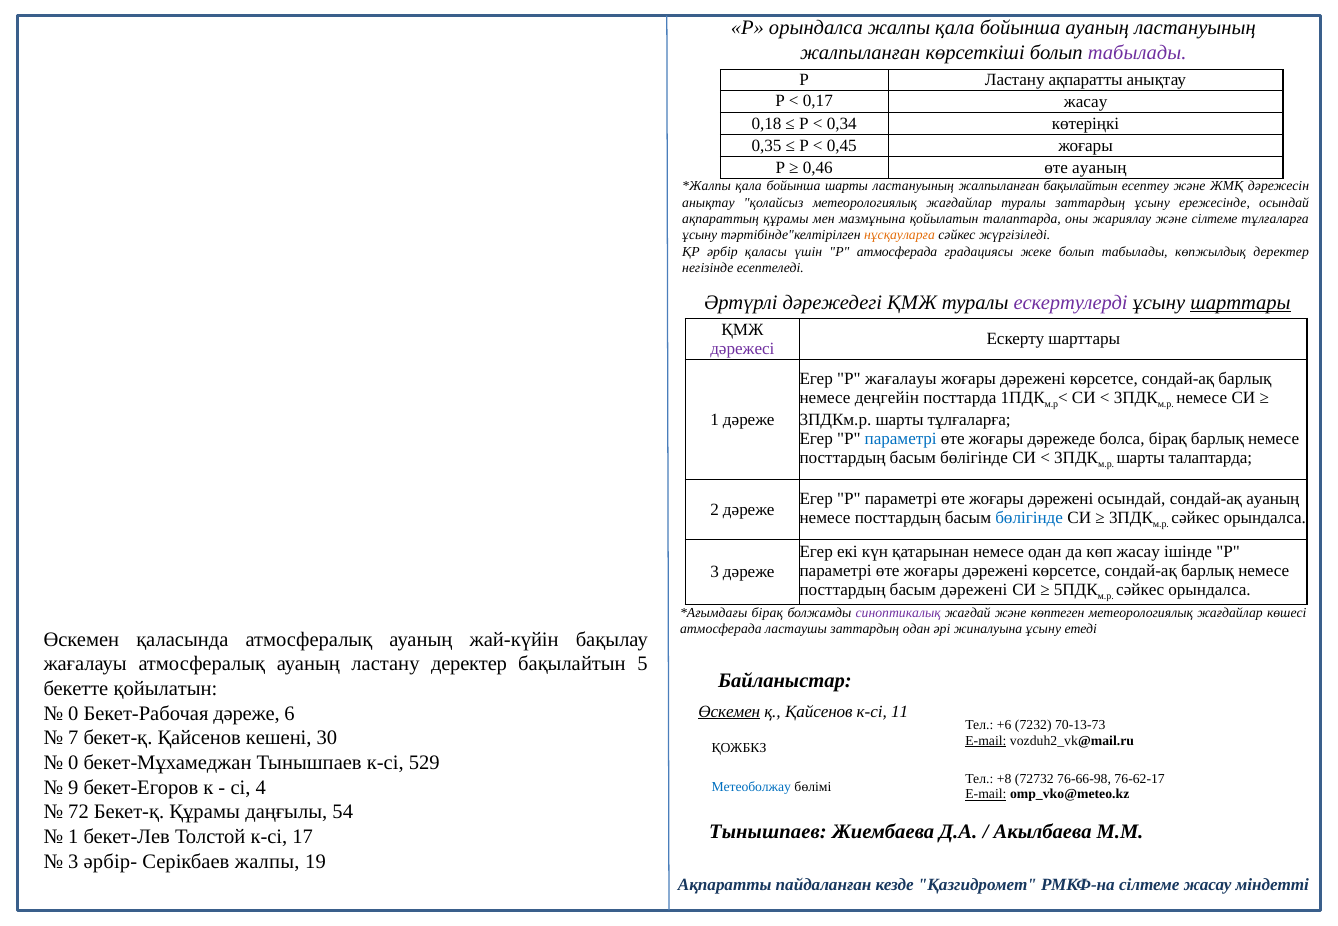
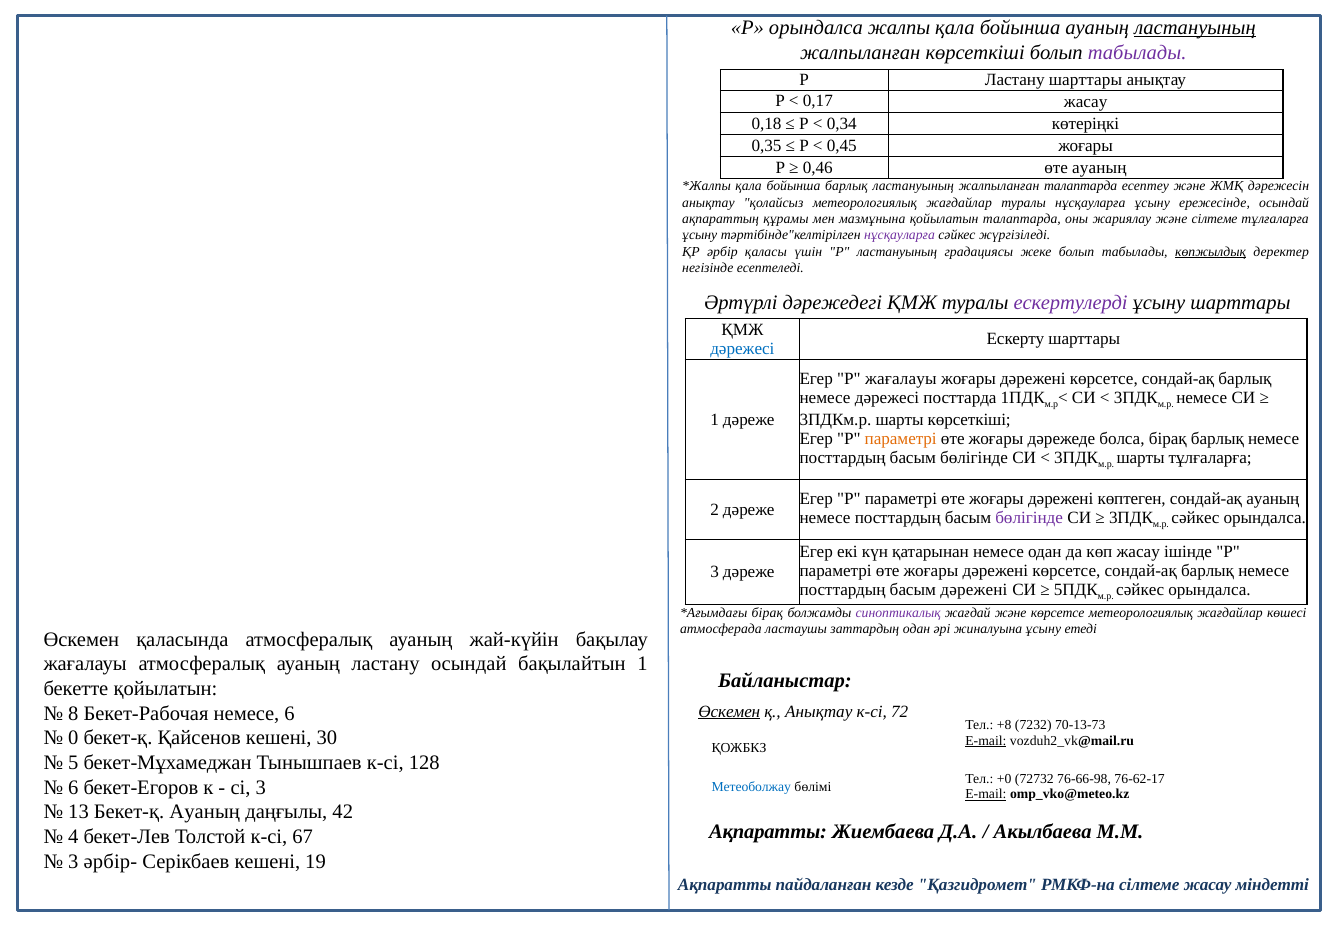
ластануының underline: none -> present (1195, 28)
Ластану ақпаратты: ақпаратты -> шарттары (1085, 80)
бойынша шарты: шарты -> барлық (846, 186)
жалпыланған бақылайтын: бақылайтын -> талаптарда (1081, 186)
туралы заттардың: заттардың -> нұсқауларға (1090, 203)
нұсқауларға colour: orange -> purple (899, 235)
Р атмосферада: атмосферада -> ластануының (897, 252)
көпжылдық underline: none -> present (1211, 252)
шарттары underline: present -> none (1240, 303)
дәрежесі colour: purple -> blue (742, 349)
немесе деңгейін: деңгейін -> дәрежесі (887, 398)
шарты тұлғаларға: тұлғаларға -> көрсеткіші (969, 420)
параметрі colour: blue -> orange (901, 439)
шарты талаптарда: талаптарда -> тұлғаларға (1210, 458)
дәрежені осындай: осындай -> көптеген (1132, 499)
бөлігінде colour: blue -> purple (1029, 518)
және көптеген: көптеген -> көрсетсе (1058, 613)
ластану деректер: деректер -> осындай (469, 664)
бақылайтын 5: 5 -> 1 (642, 664)
қ Қайсенов: Қайсенов -> Анықтау (819, 712)
11: 11 -> 72 (900, 712)
0: 0 -> 8 (73, 714)
Бекет-Рабочая дәреже: дәреже -> немесе (246, 714)
+6: +6 -> +8 (1004, 726)
7: 7 -> 0 (73, 738)
0: 0 -> 5 (73, 763)
529: 529 -> 128 (424, 763)
+8: +8 -> +0 (1004, 779)
9: 9 -> 6 (73, 788)
сі 4: 4 -> 3 (261, 788)
72: 72 -> 13 (79, 812)
Бекет-қ Құрамы: Құрамы -> Ауаның (205, 812)
54: 54 -> 42 (343, 812)
Тынышпаев: Тынышпаев -> Ақпаратты (768, 832)
1: 1 -> 4 (73, 837)
17: 17 -> 67 (303, 837)
Серікбаев жалпы: жалпы -> кешені (267, 862)
